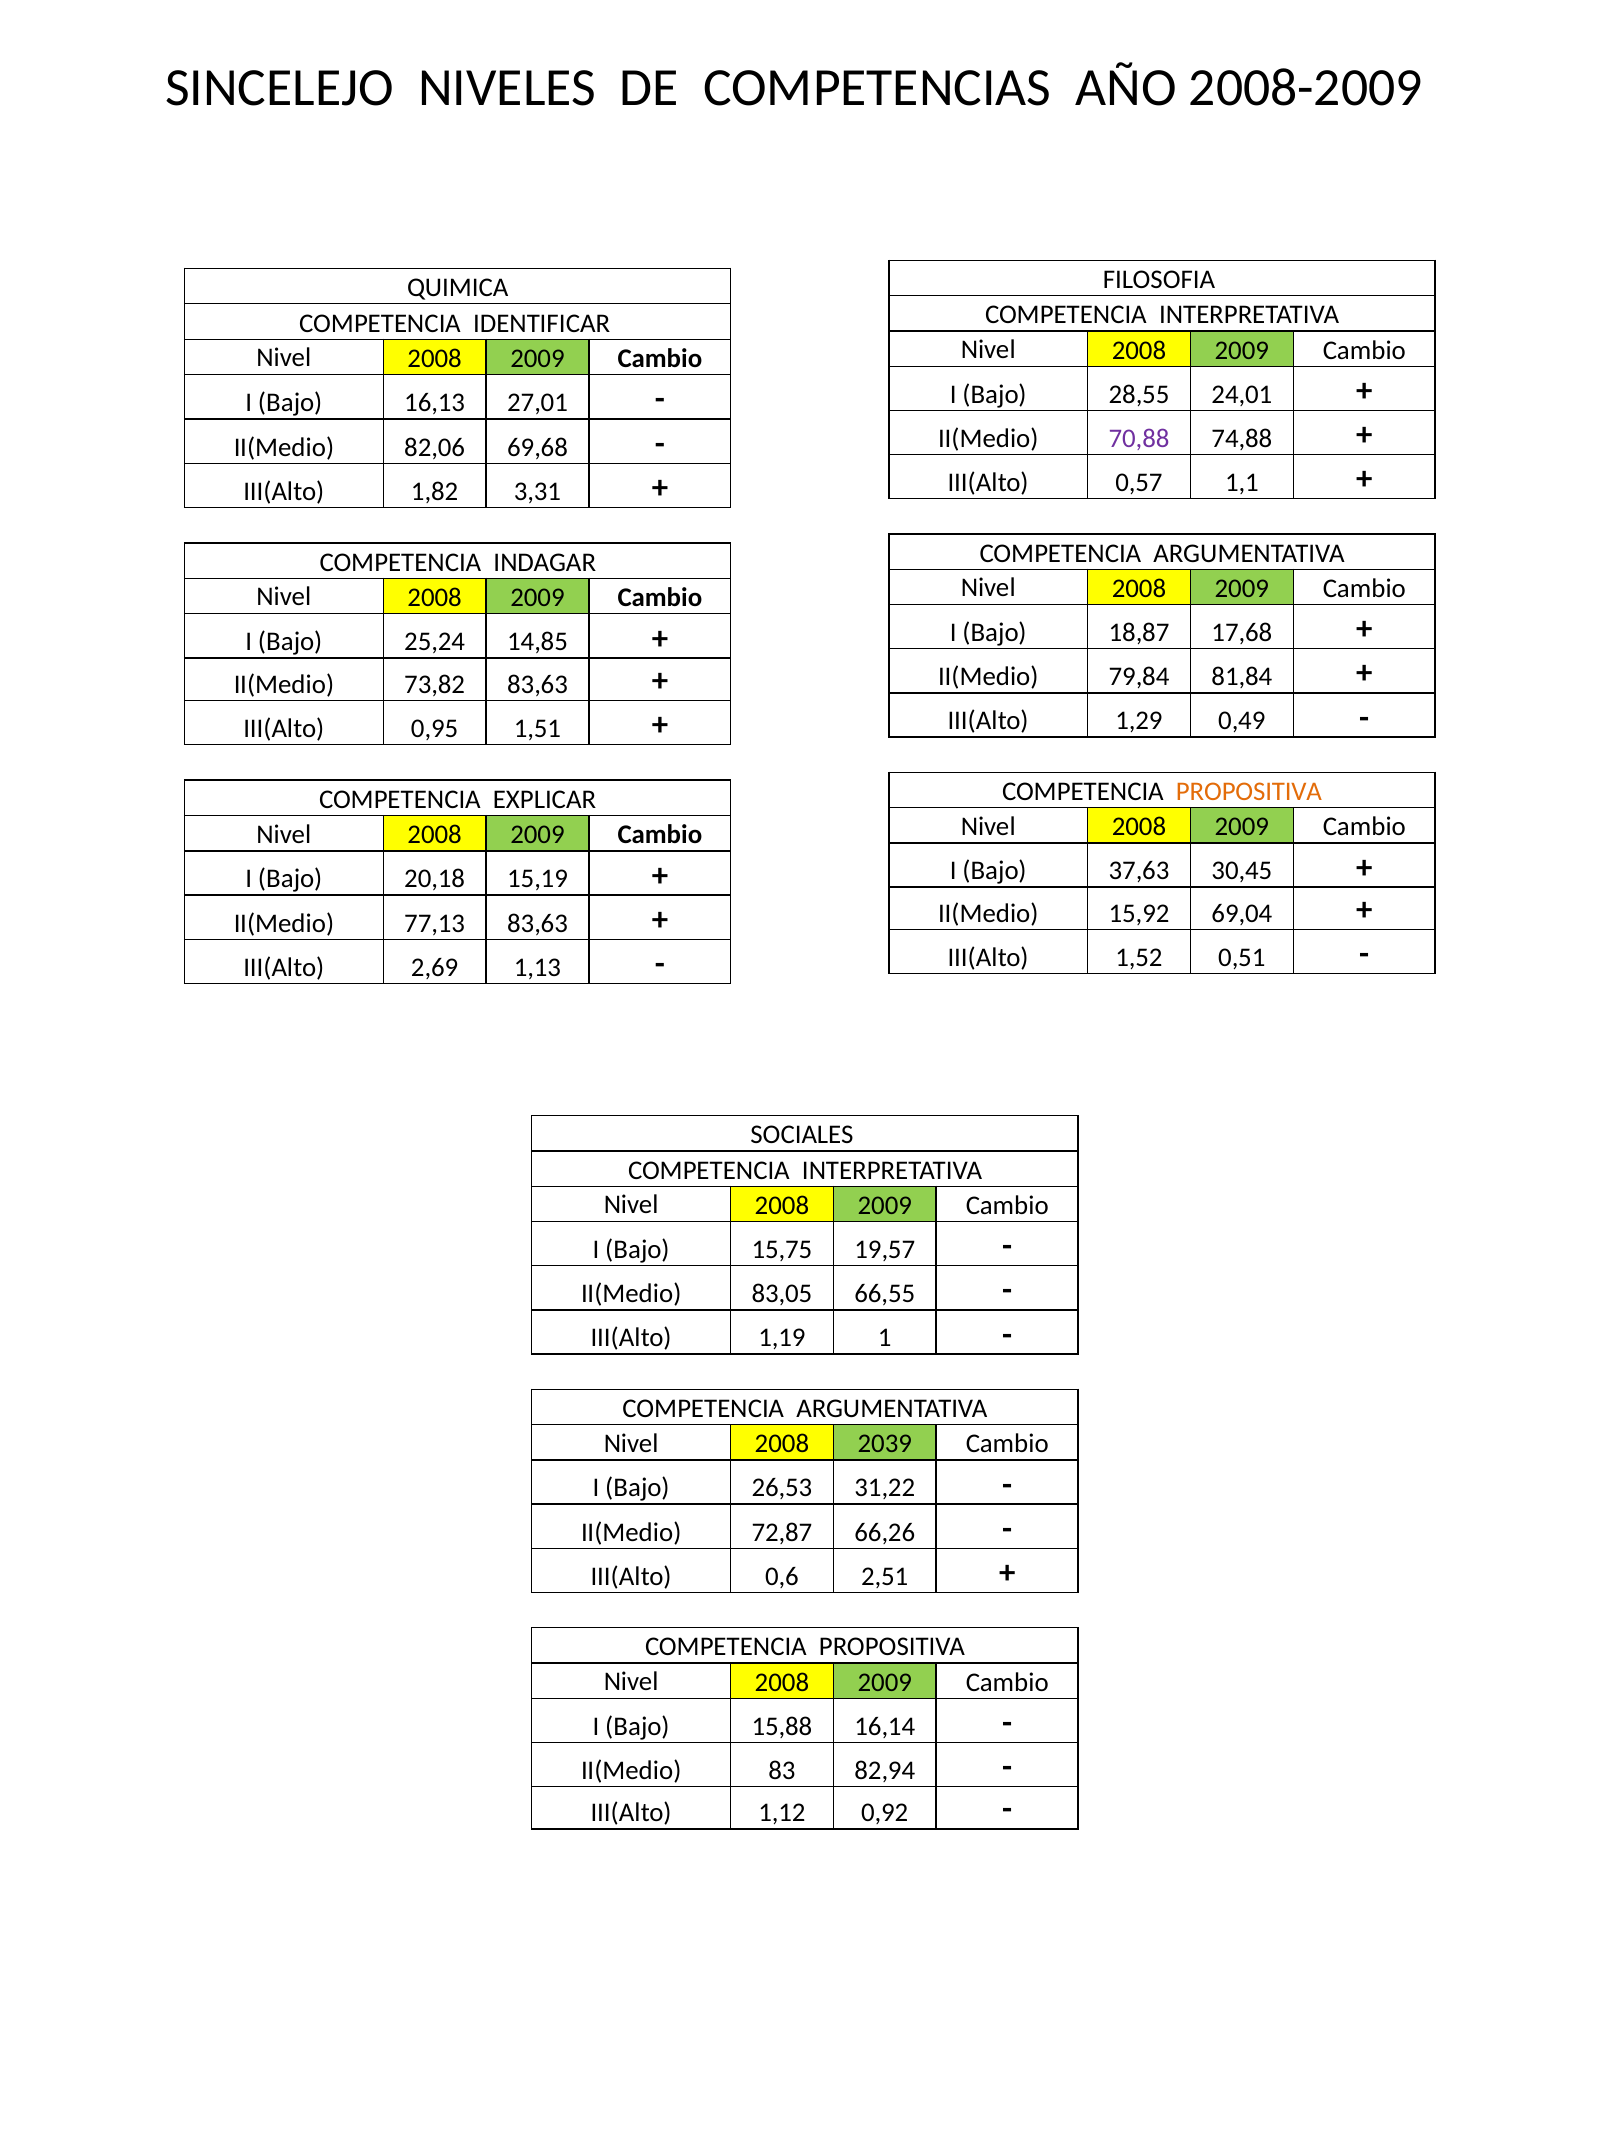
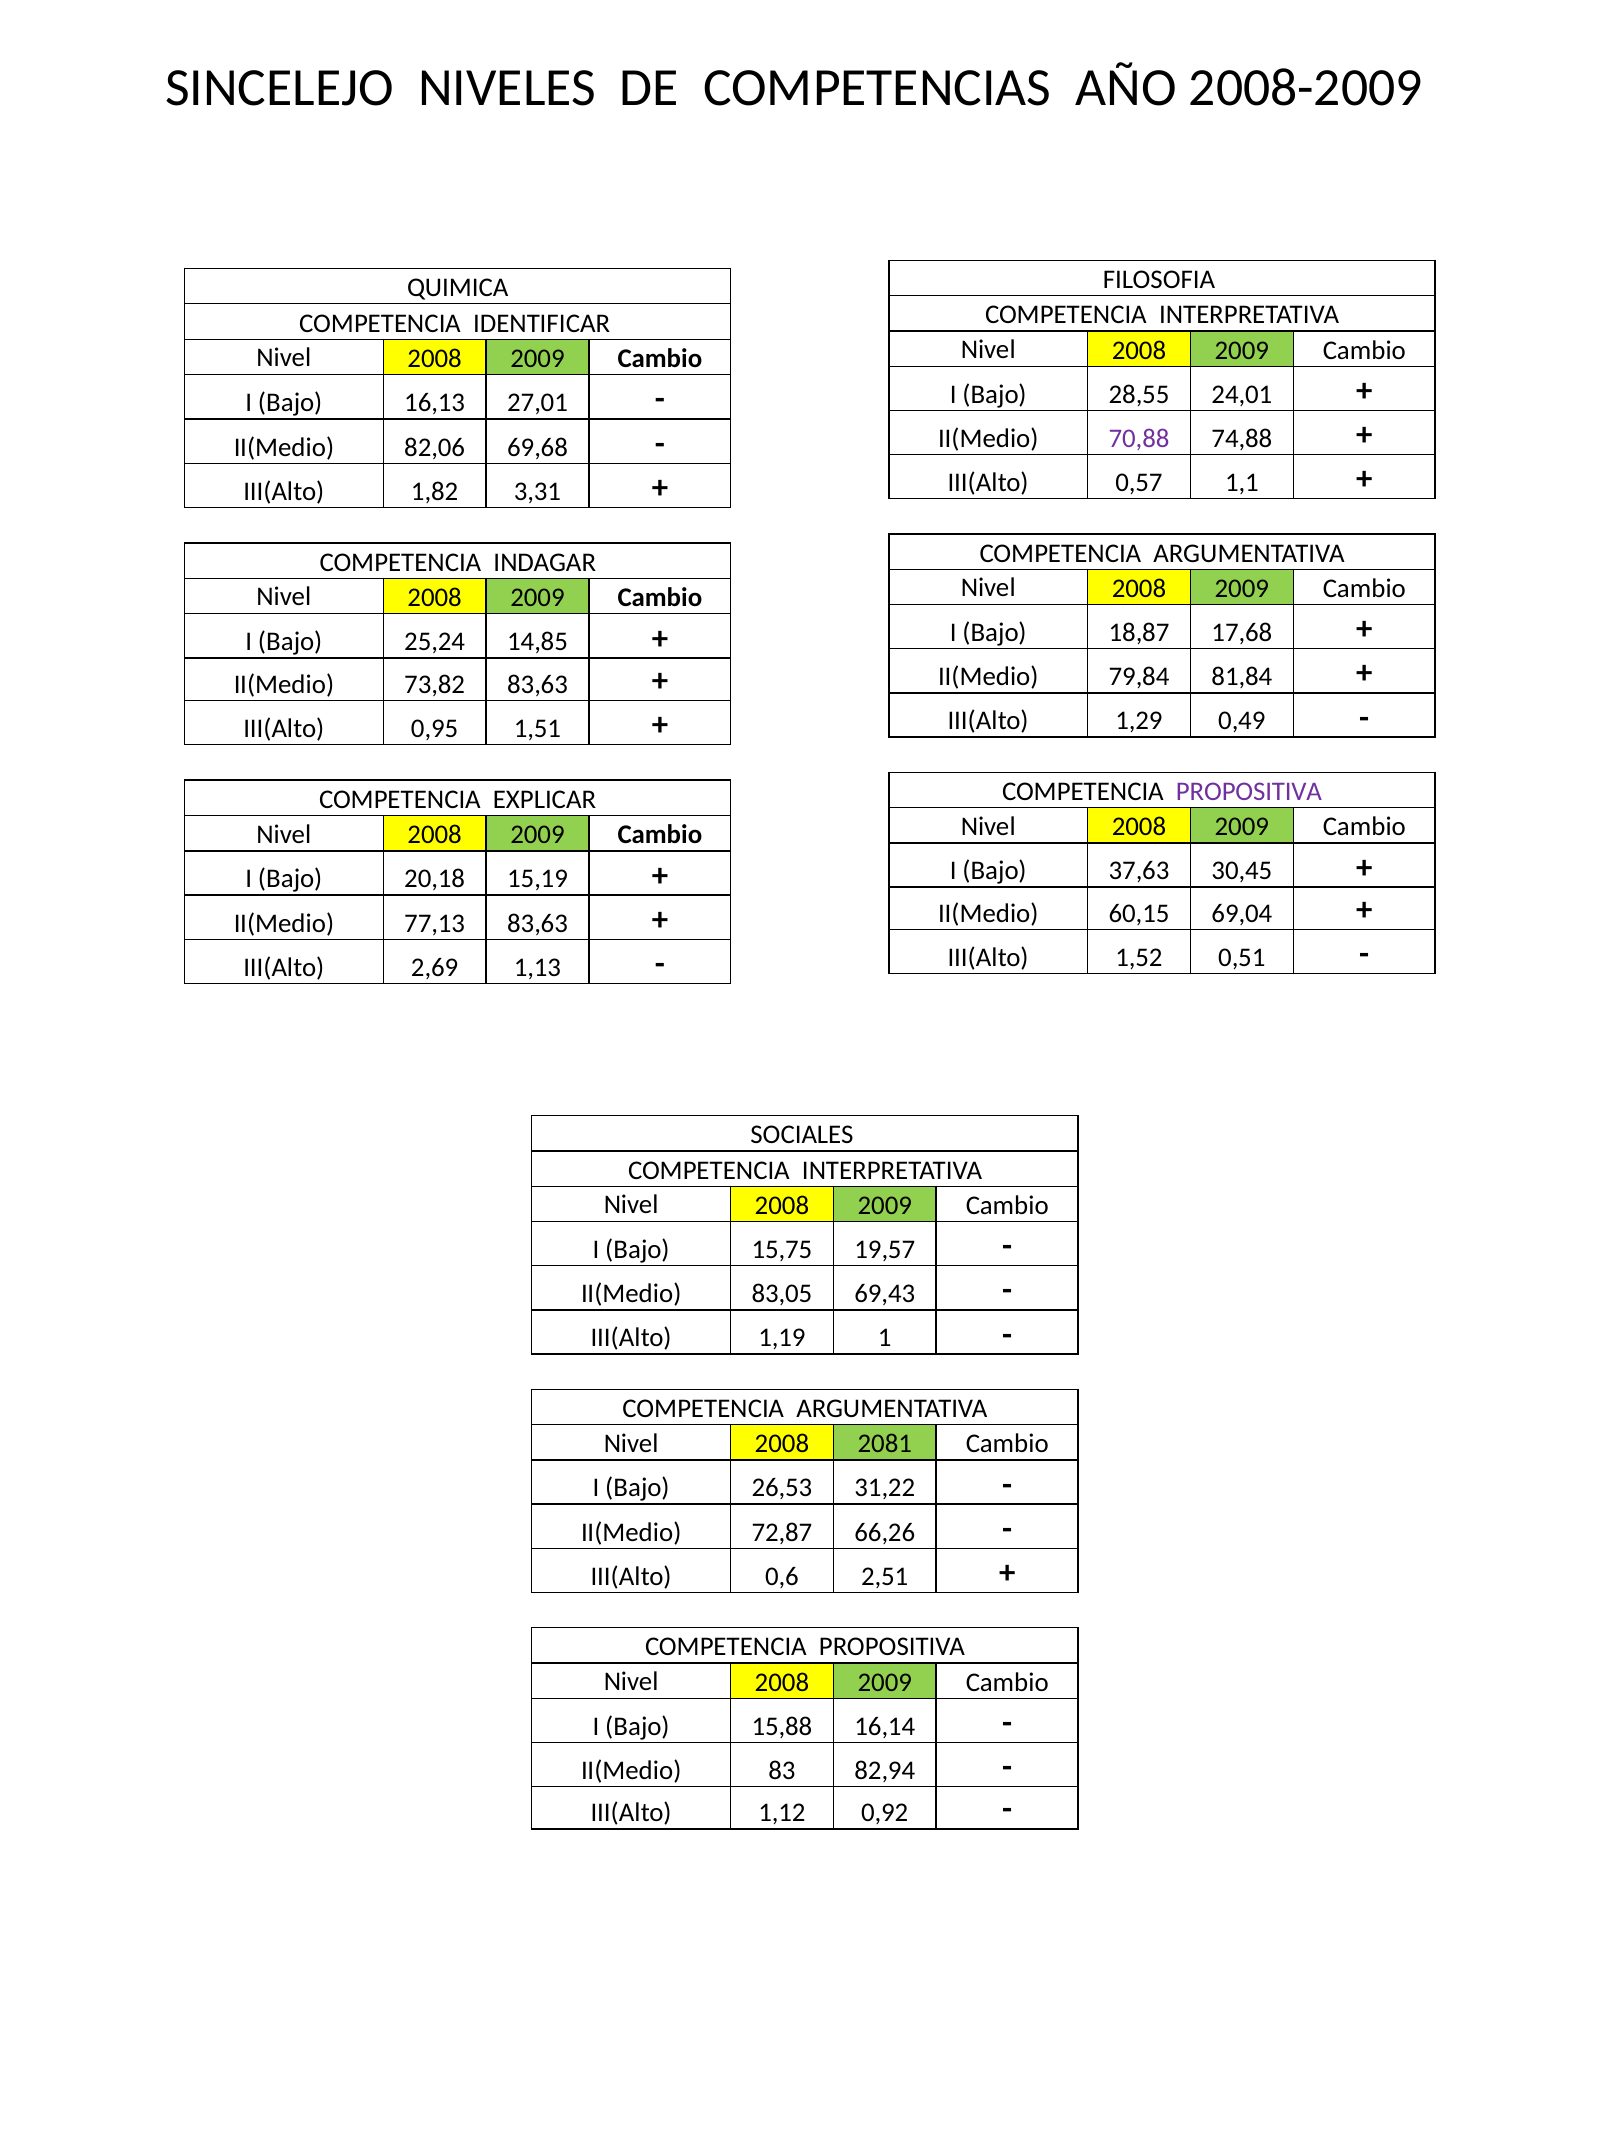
PROPOSITIVA colour: orange -> purple (1249, 791)
15,92: 15,92 -> 60,15 (1139, 913)
66,55: 66,55 -> 69,43 (885, 1294)
2039: 2039 -> 2081 (885, 1444)
